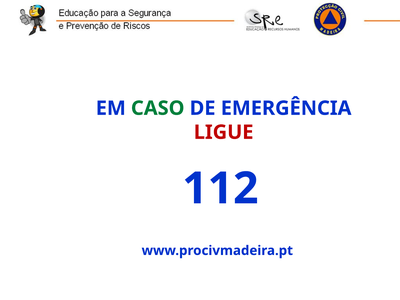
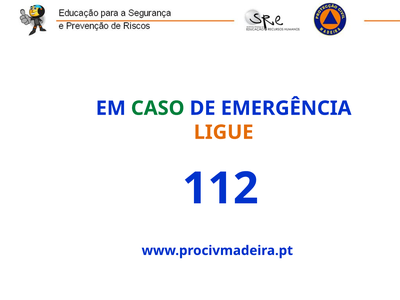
LIGUE colour: red -> orange (224, 132)
